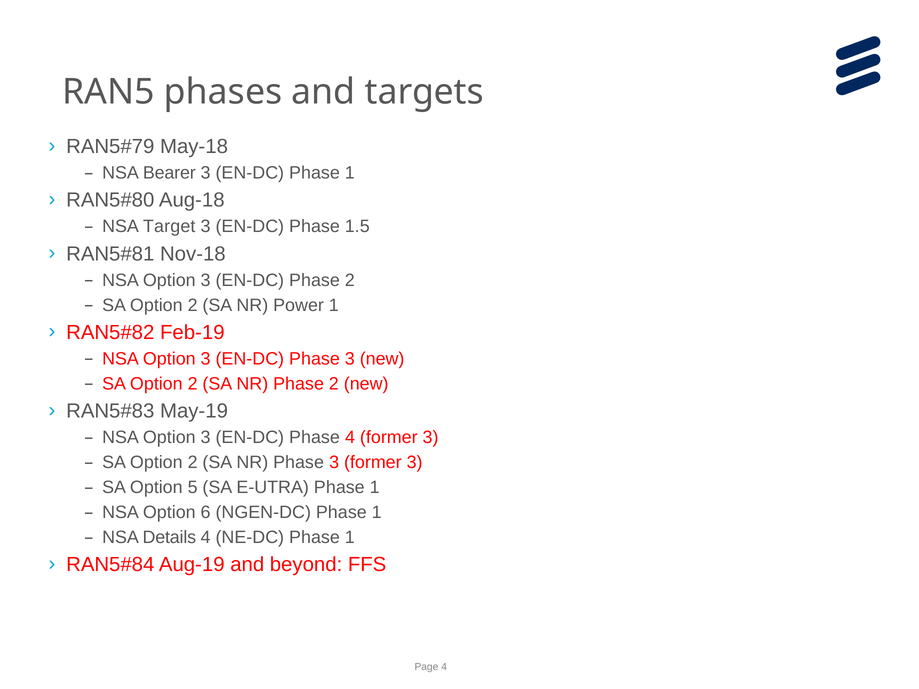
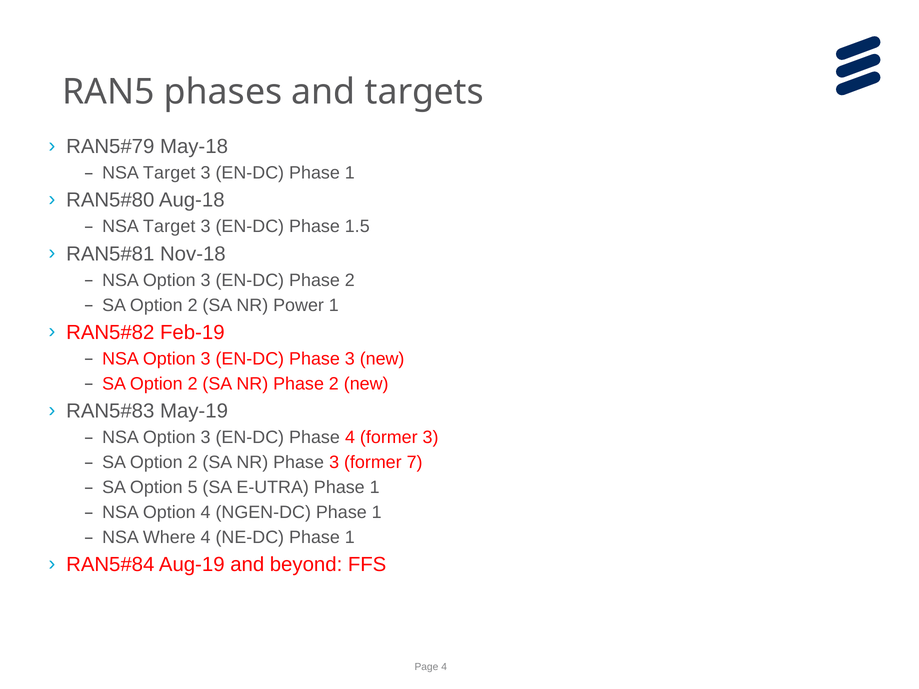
Bearer: Bearer -> Target (169, 173)
3 former 3: 3 -> 7 (415, 463)
Option 6: 6 -> 4 (206, 513)
Details: Details -> Where (169, 538)
